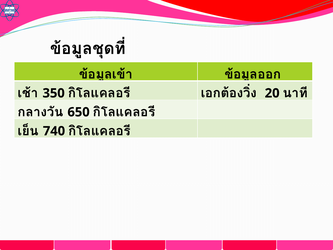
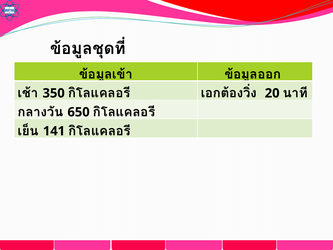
740: 740 -> 141 (54, 131)
